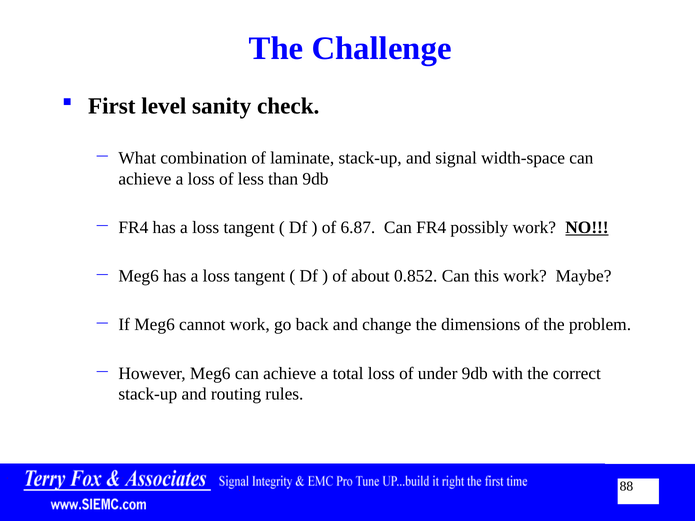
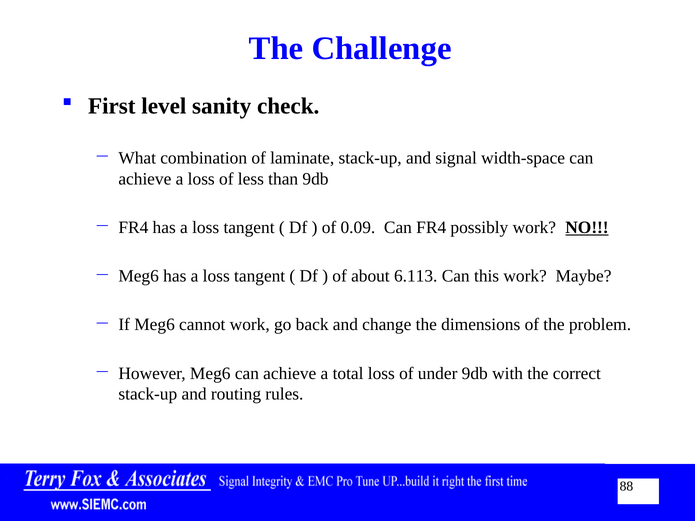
6.87: 6.87 -> 0.09 (358, 228)
0.852: 0.852 -> 6.113 (416, 276)
